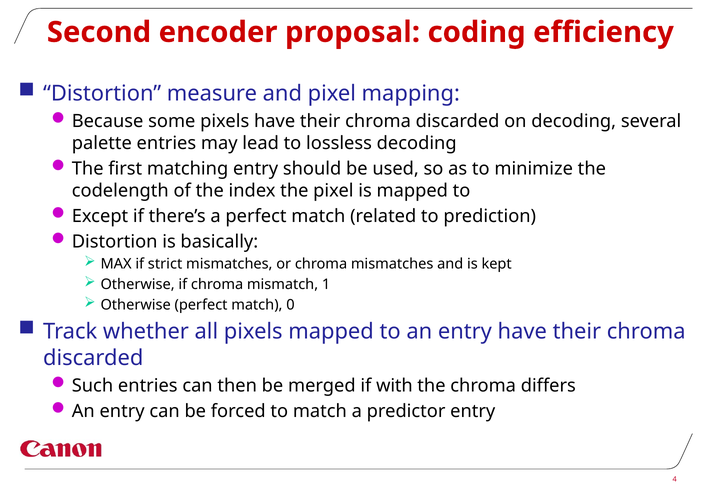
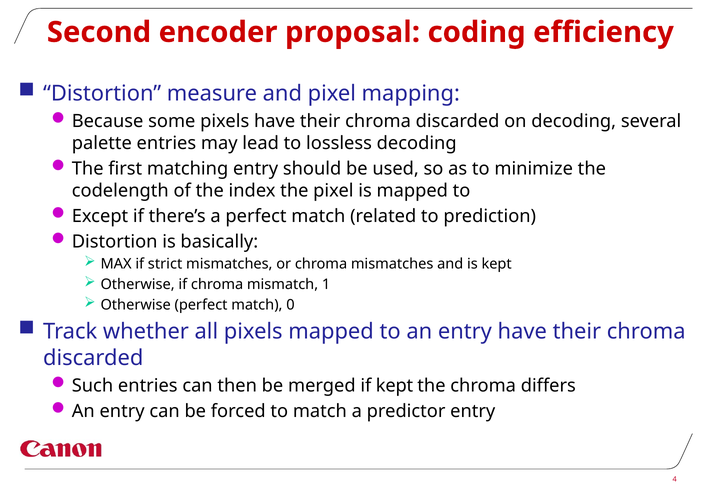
if with: with -> kept (394, 385)
